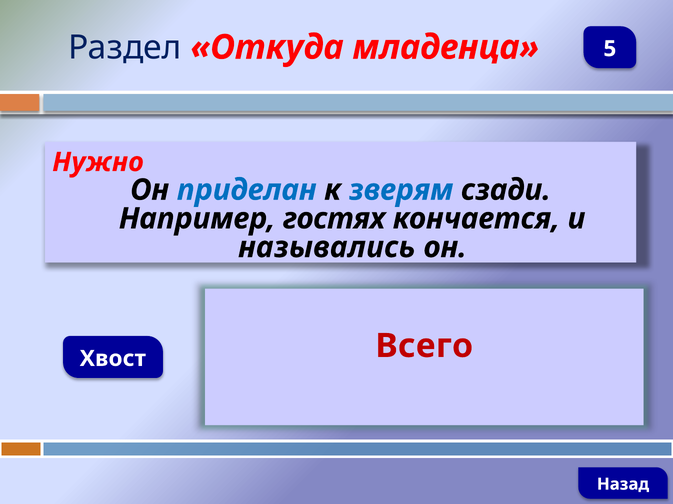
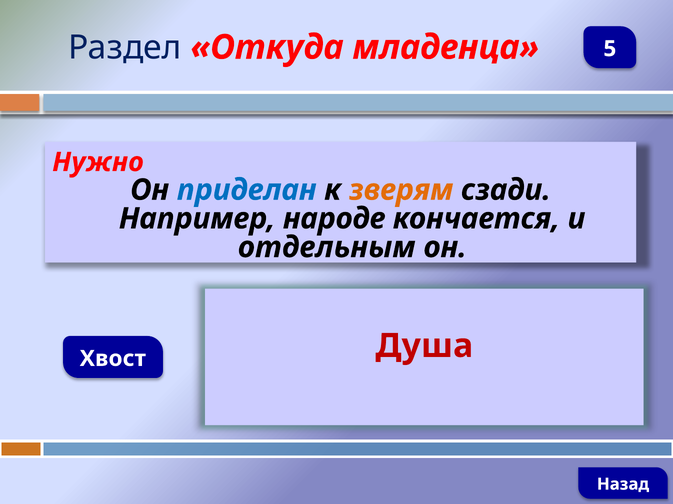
зверям colour: blue -> orange (401, 190)
гостях: гостях -> народе (334, 219)
назывались: назывались -> отдельным (327, 248)
Всего: Всего -> Душа (424, 346)
